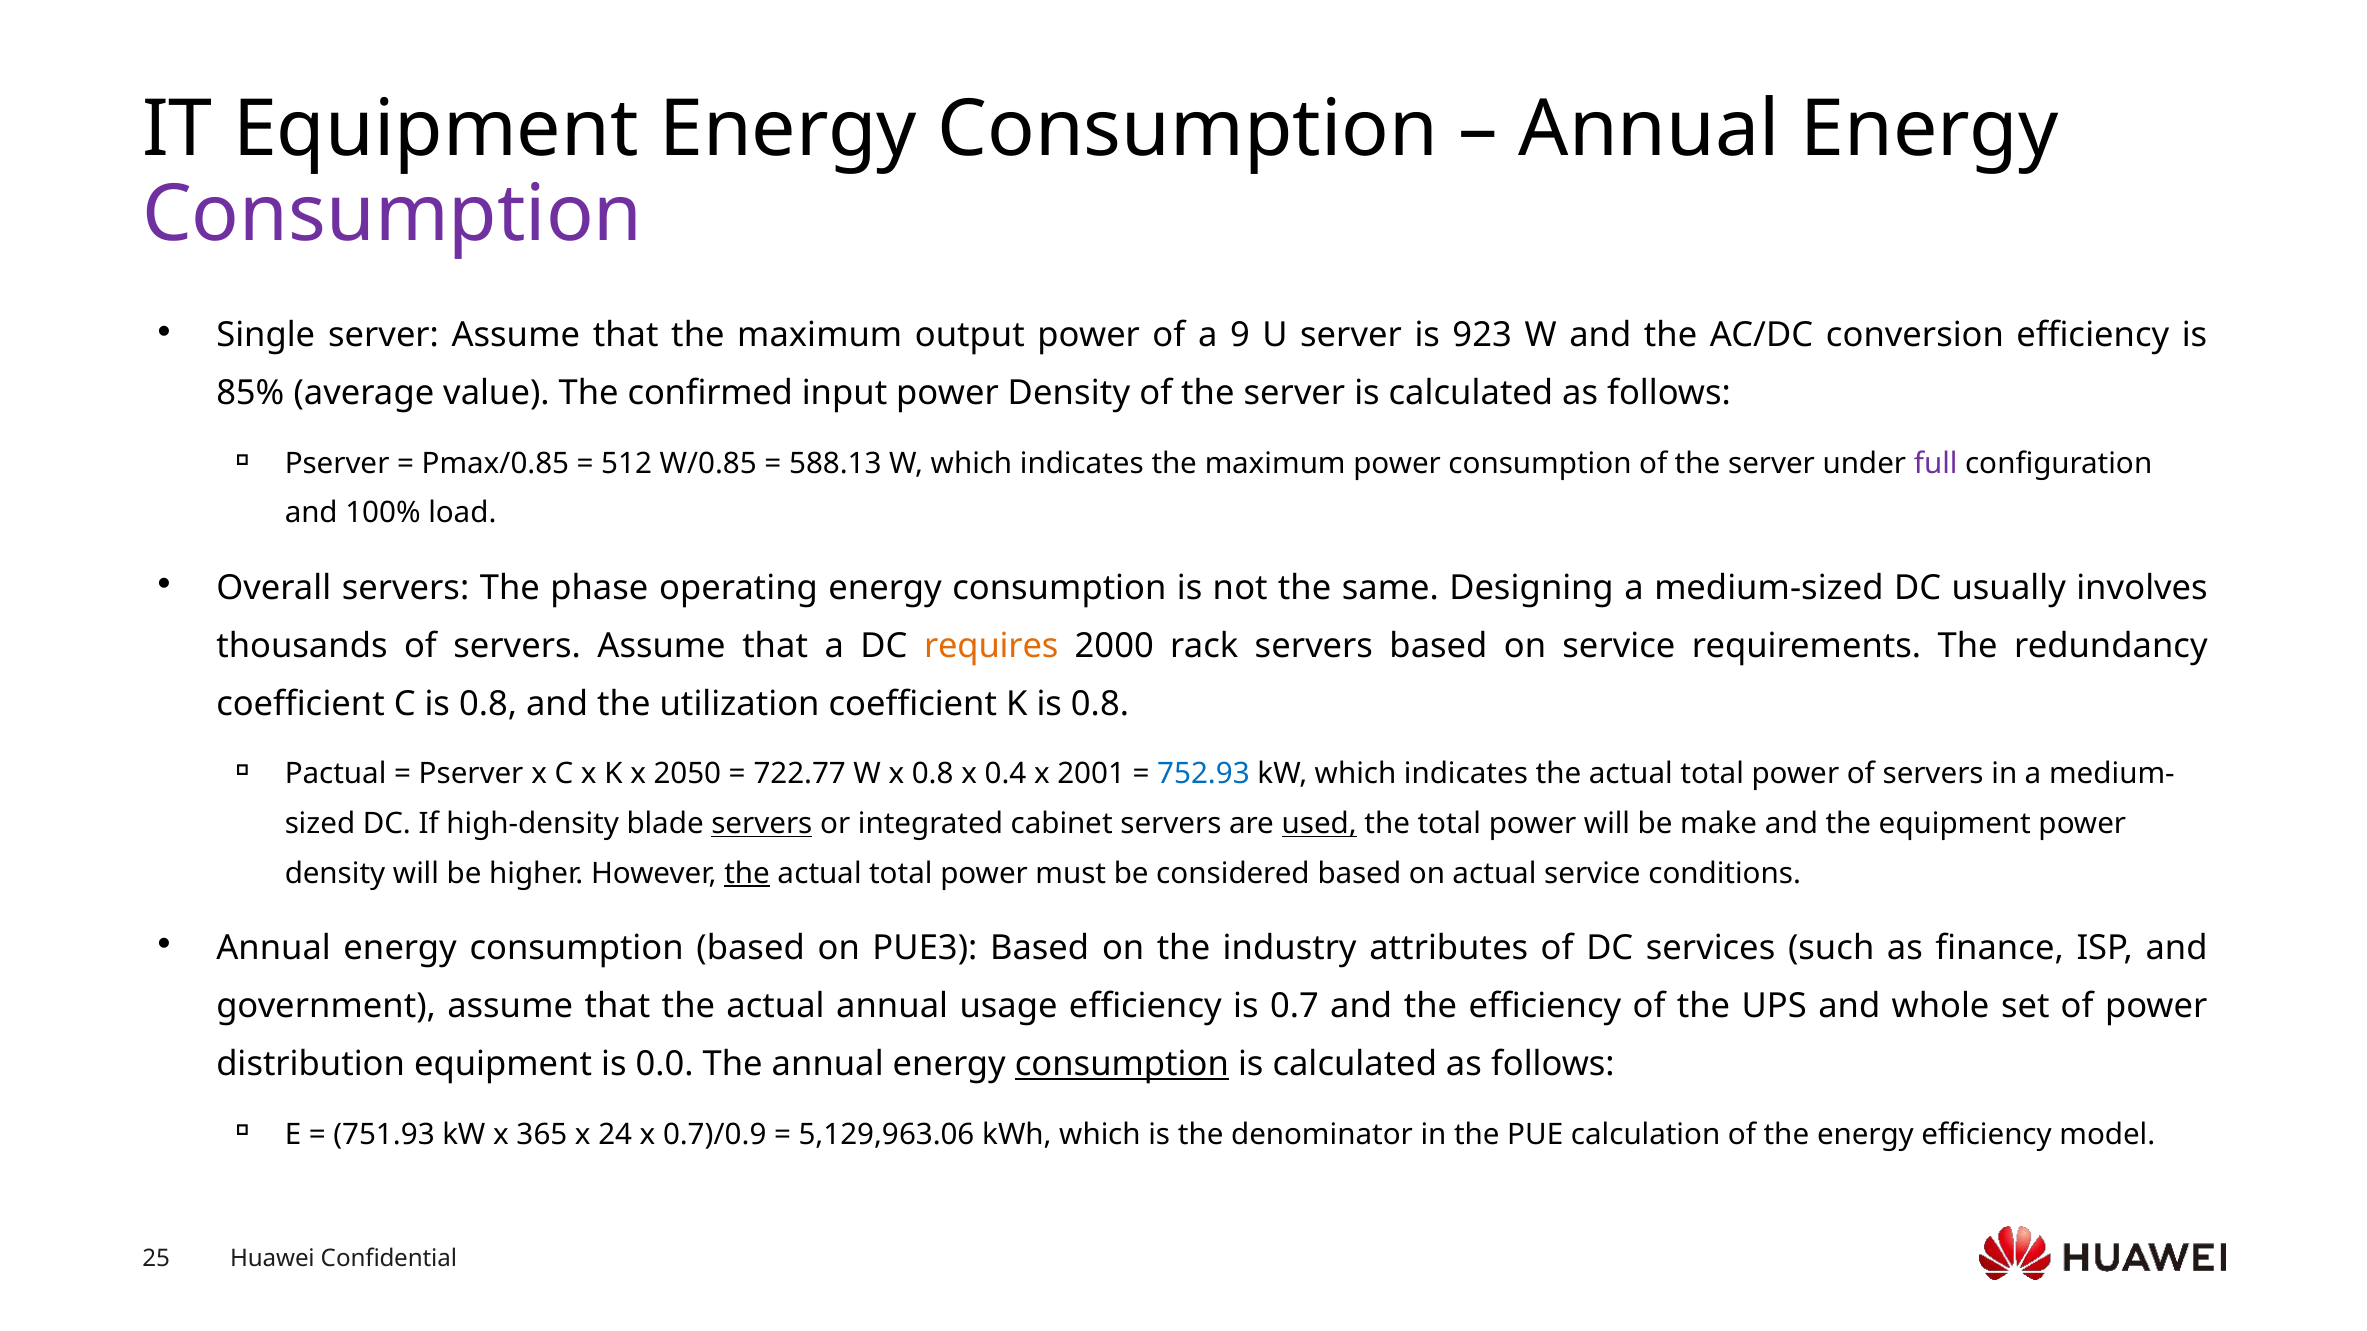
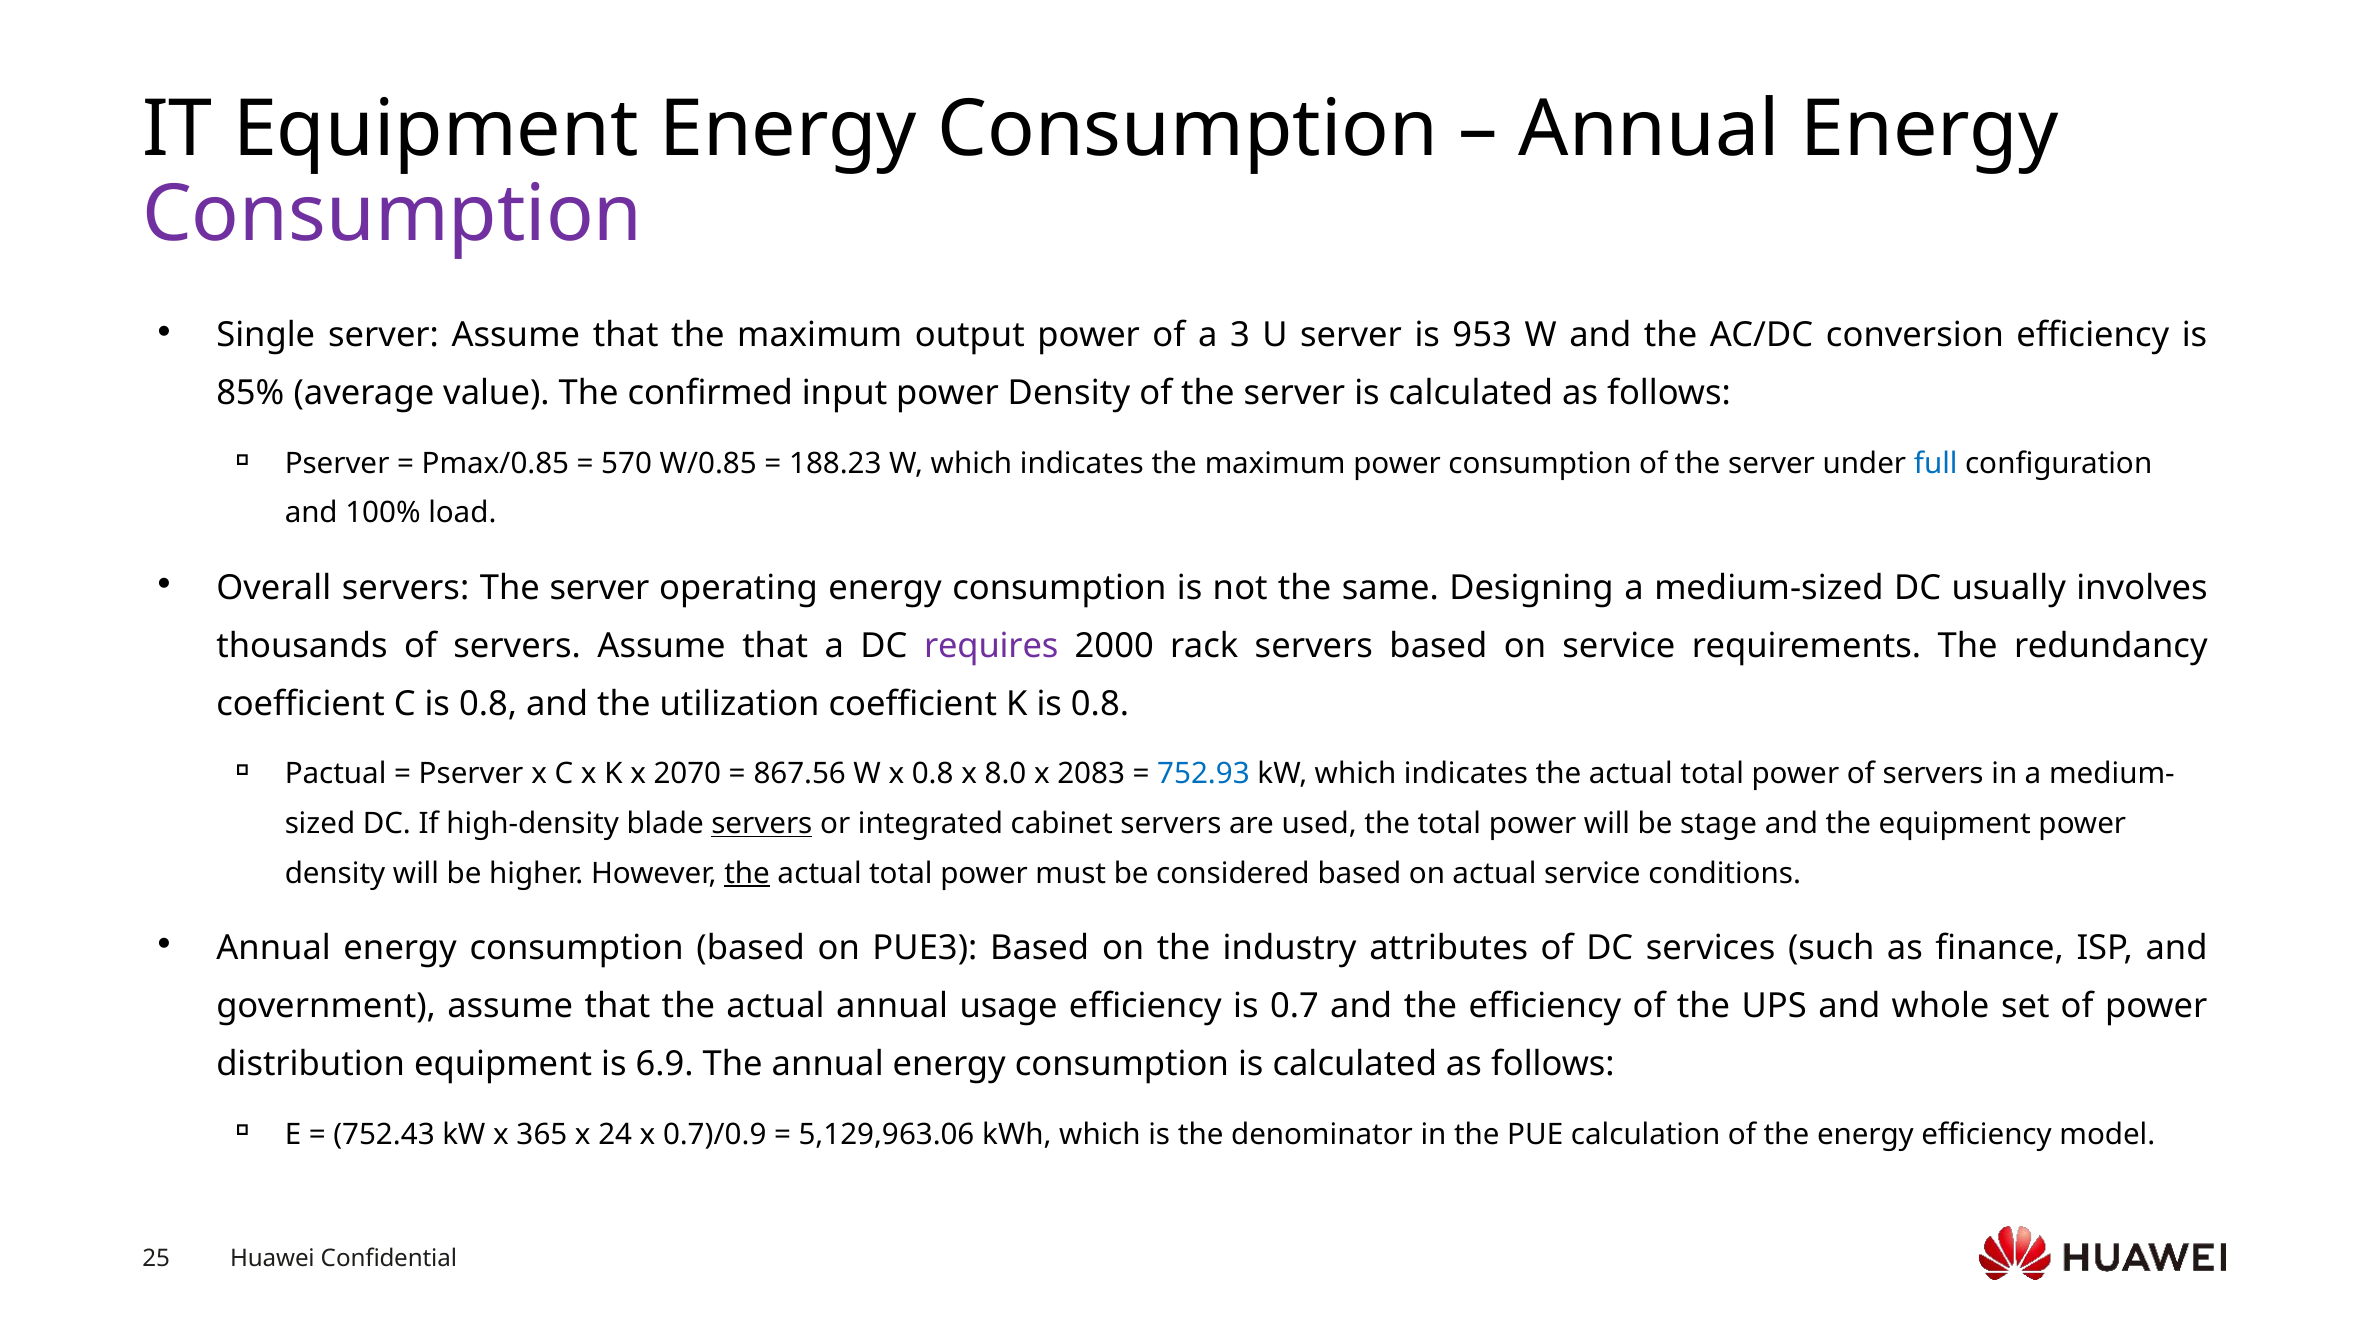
9: 9 -> 3 (1240, 336)
923: 923 -> 953 (1482, 336)
512: 512 -> 570 (627, 464)
588.13: 588.13 -> 188.23 (835, 464)
full colour: purple -> blue (1936, 464)
servers The phase: phase -> server (600, 588)
requires colour: orange -> purple (991, 646)
2050: 2050 -> 2070 (687, 774)
722.77: 722.77 -> 867.56 (800, 774)
0.4: 0.4 -> 8.0 (1005, 774)
2001: 2001 -> 2083 (1091, 774)
used underline: present -> none (1319, 824)
make: make -> stage (1719, 824)
0.0: 0.0 -> 6.9 (665, 1065)
consumption underline: present -> none (1122, 1065)
751.93: 751.93 -> 752.43 (384, 1135)
